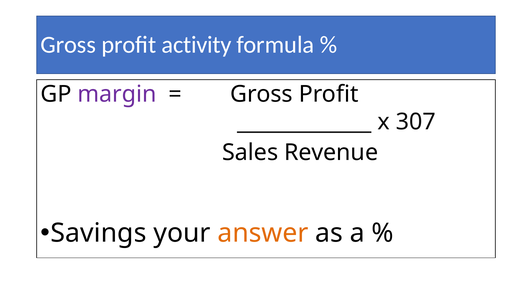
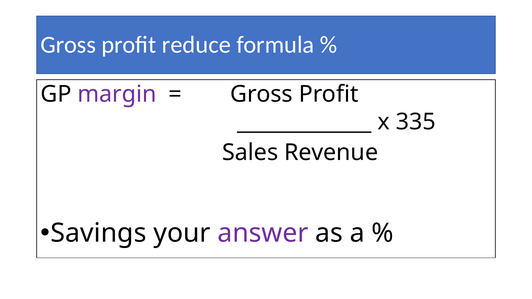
activity: activity -> reduce (196, 45)
307: 307 -> 335 (416, 122)
answer colour: orange -> purple (263, 233)
